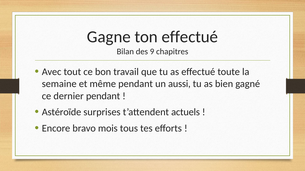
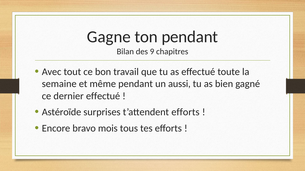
ton effectué: effectué -> pendant (190, 37)
dernier pendant: pendant -> effectué (103, 96)
t’attendent actuels: actuels -> efforts (185, 112)
